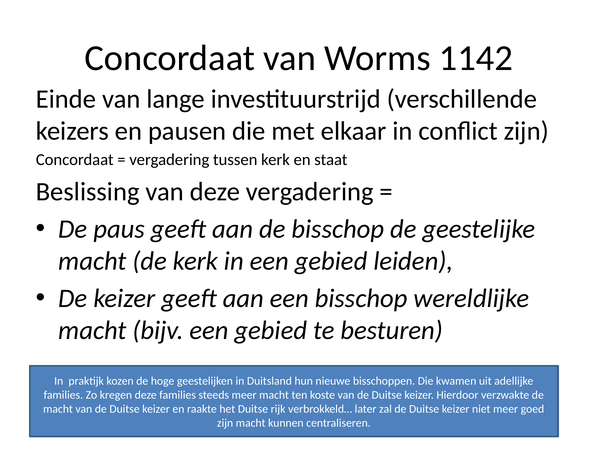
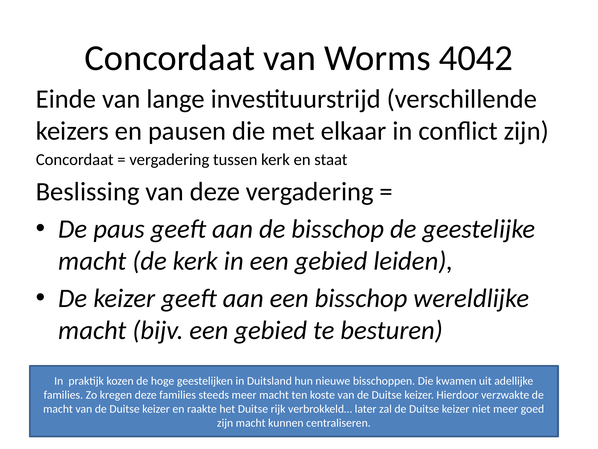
1142: 1142 -> 4042 (476, 58)
